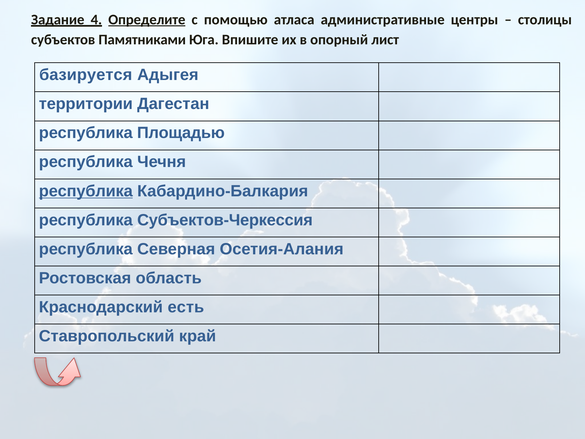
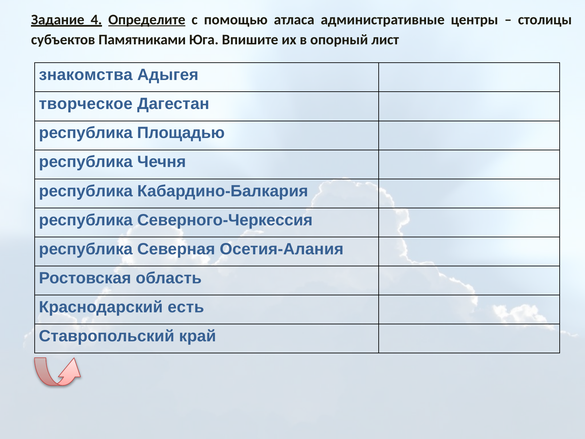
базируется: базируется -> знакомства (86, 75)
территории: территории -> творческое (86, 104)
республика underline: present -> none (86, 191)
Субъектов-Черкессия: Субъектов-Черкессия -> Северного-Черкессия (225, 220)
